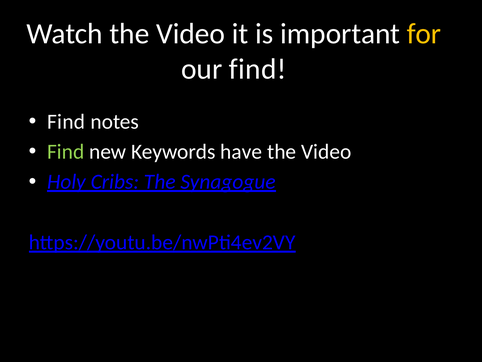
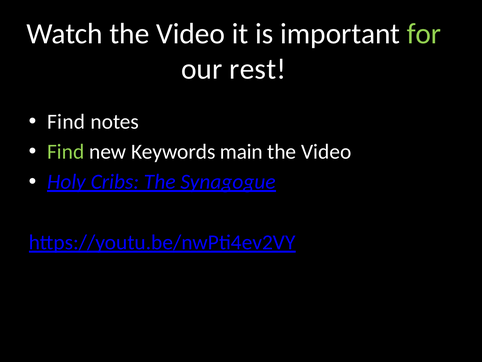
for colour: yellow -> light green (424, 34)
our find: find -> rest (258, 69)
have: have -> main (241, 152)
